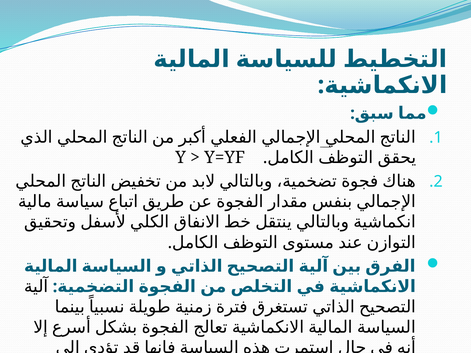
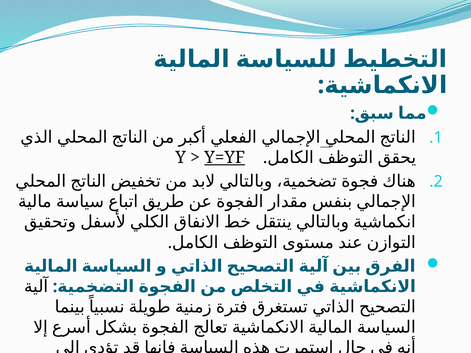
Y=YF underline: none -> present (225, 158)
